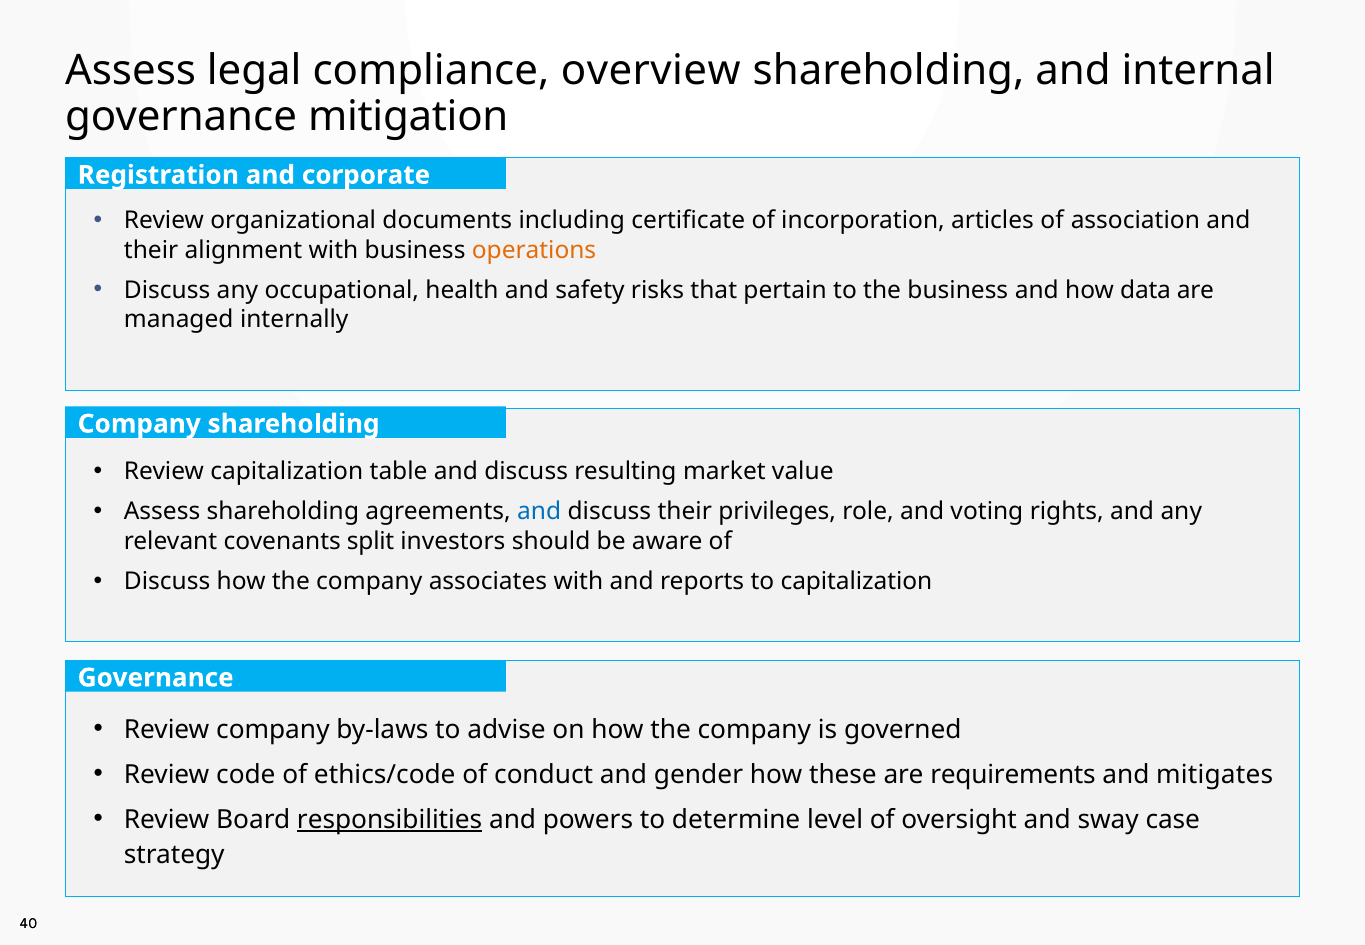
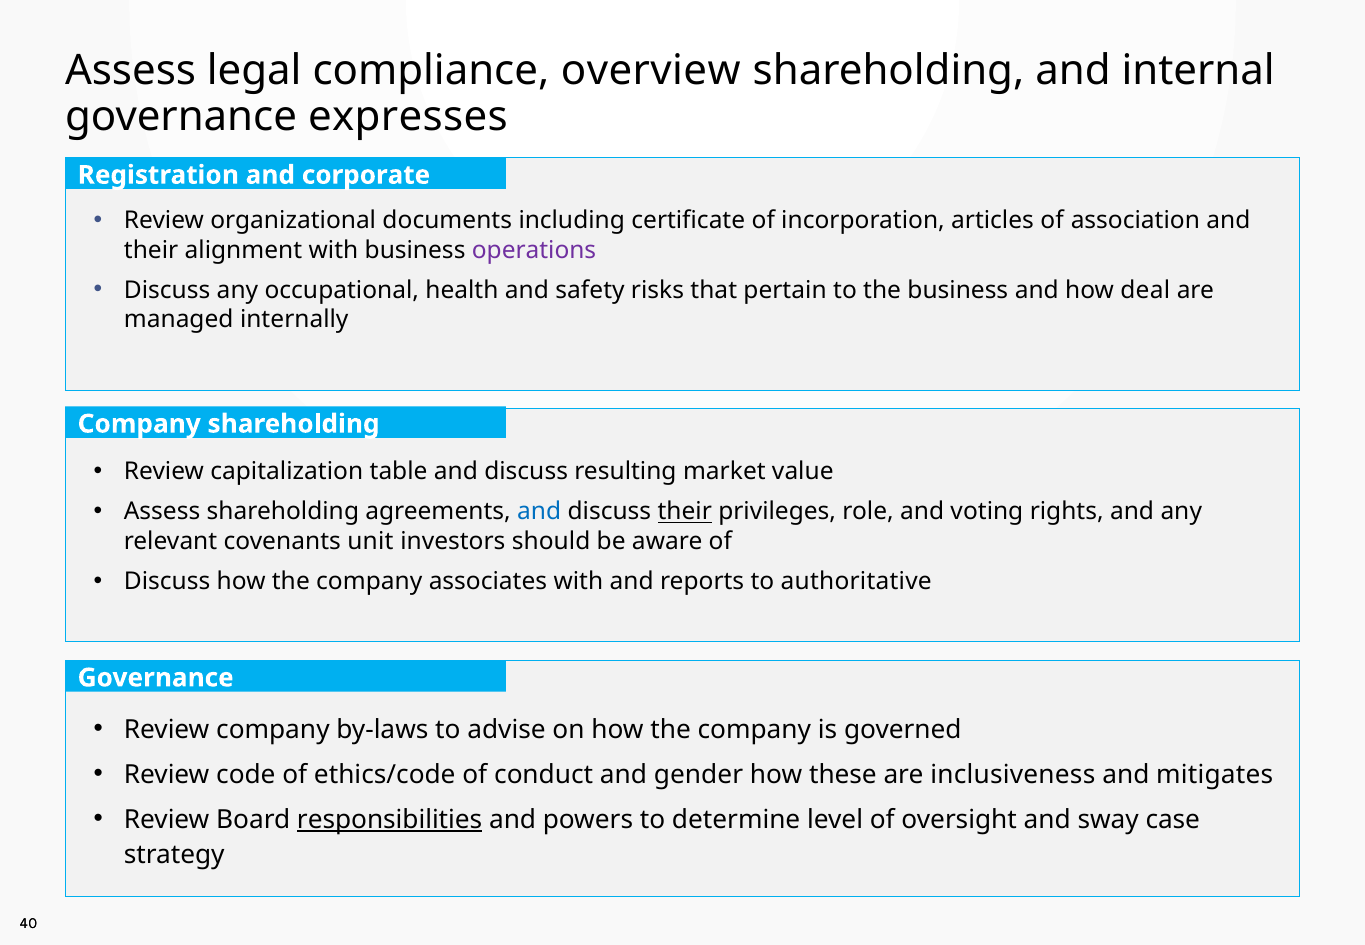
mitigation: mitigation -> expresses (408, 116)
operations colour: orange -> purple (534, 250)
data: data -> deal (1145, 290)
their underline: none -> present (685, 512)
split: split -> unit (370, 541)
to capitalization: capitalization -> authoritative (856, 581)
requirements: requirements -> inclusiveness (1013, 775)
